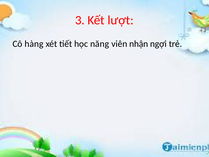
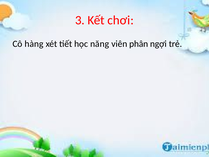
lượt: lượt -> chơi (121, 20)
nhận: nhận -> phân (139, 44)
